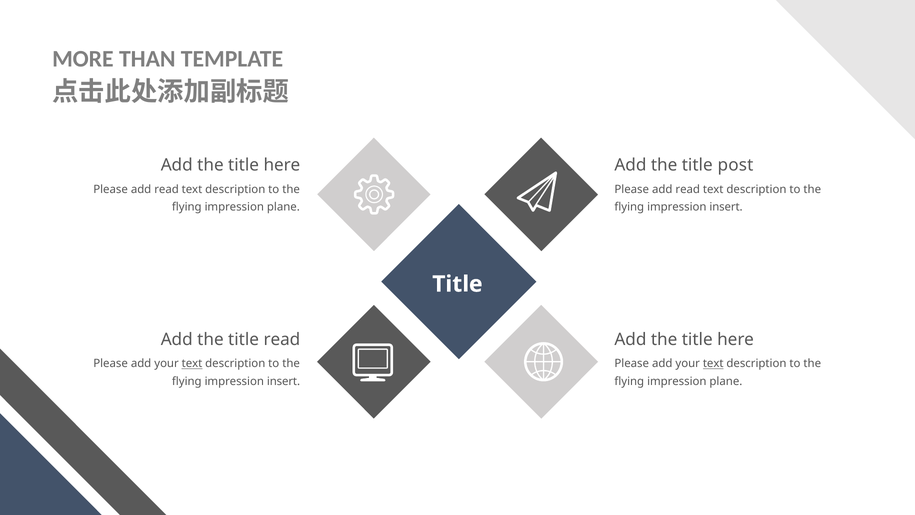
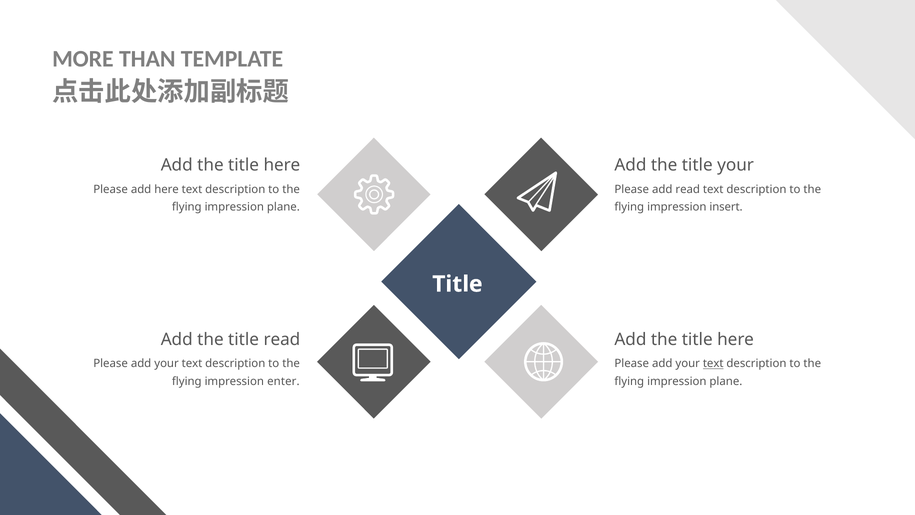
title post: post -> your (736, 165)
read: read -> here (167, 189)
text underline: present -> none (192, 363)
insert: insert -> enter (283, 381)
